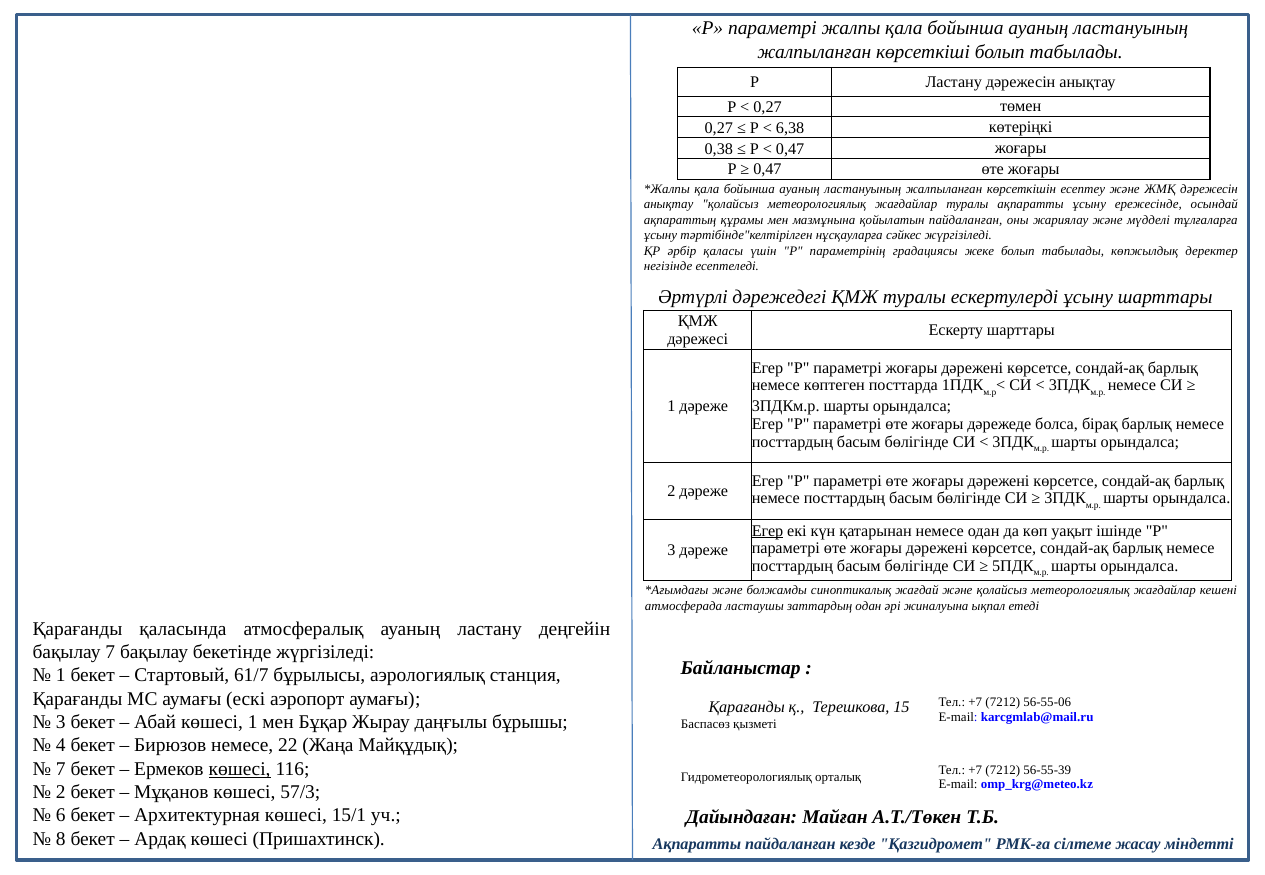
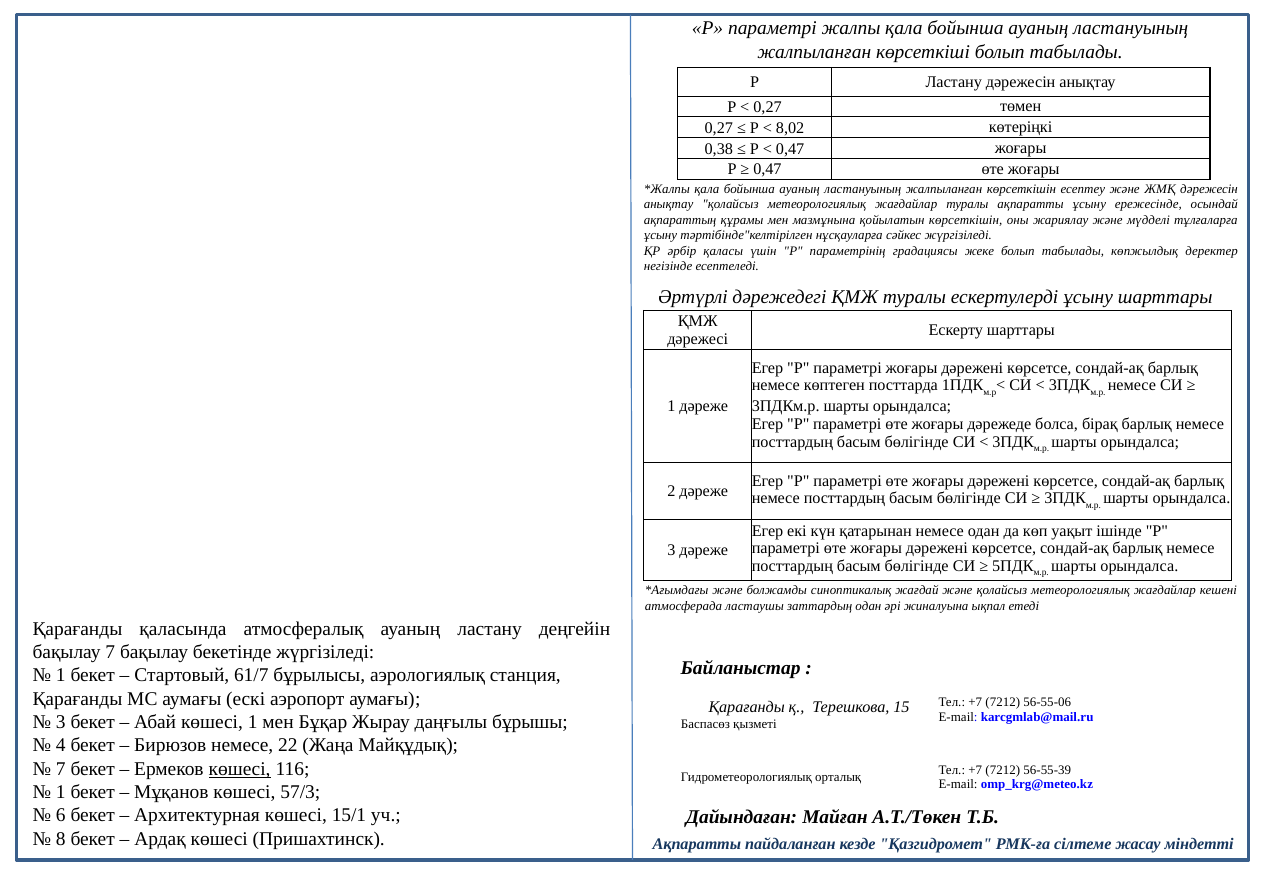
6,38: 6,38 -> 8,02 (790, 128)
қойылатын пайдаланған: пайдаланған -> көрсеткішін (966, 220)
Егер underline: present -> none (768, 531)
2: 2 -> 1 (61, 793)
